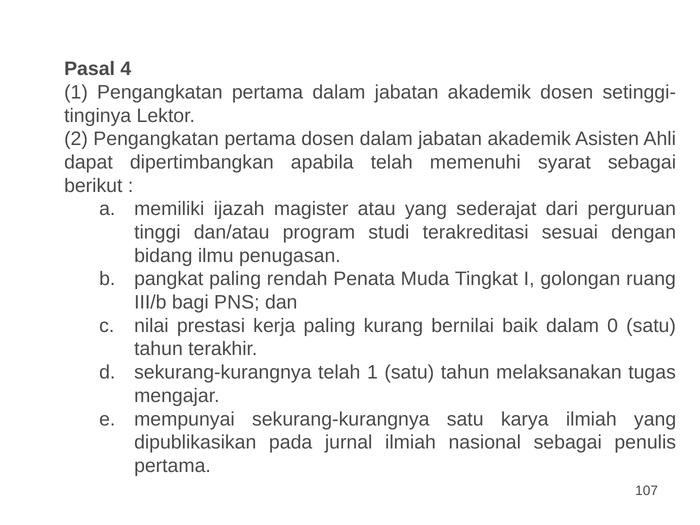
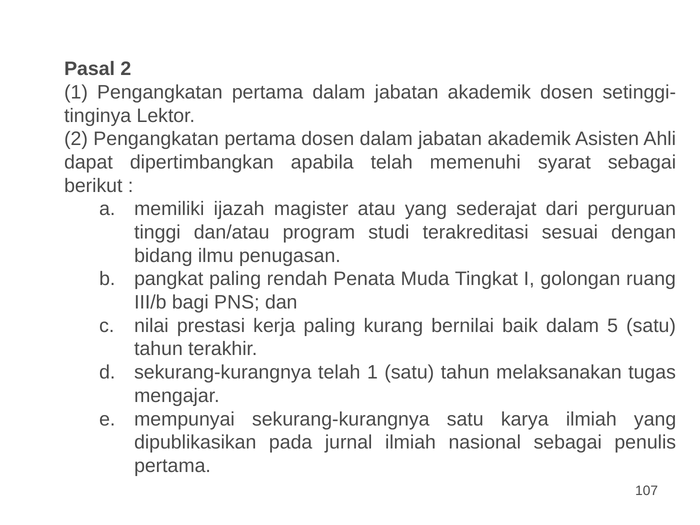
Pasal 4: 4 -> 2 (126, 69)
0: 0 -> 5 (613, 326)
